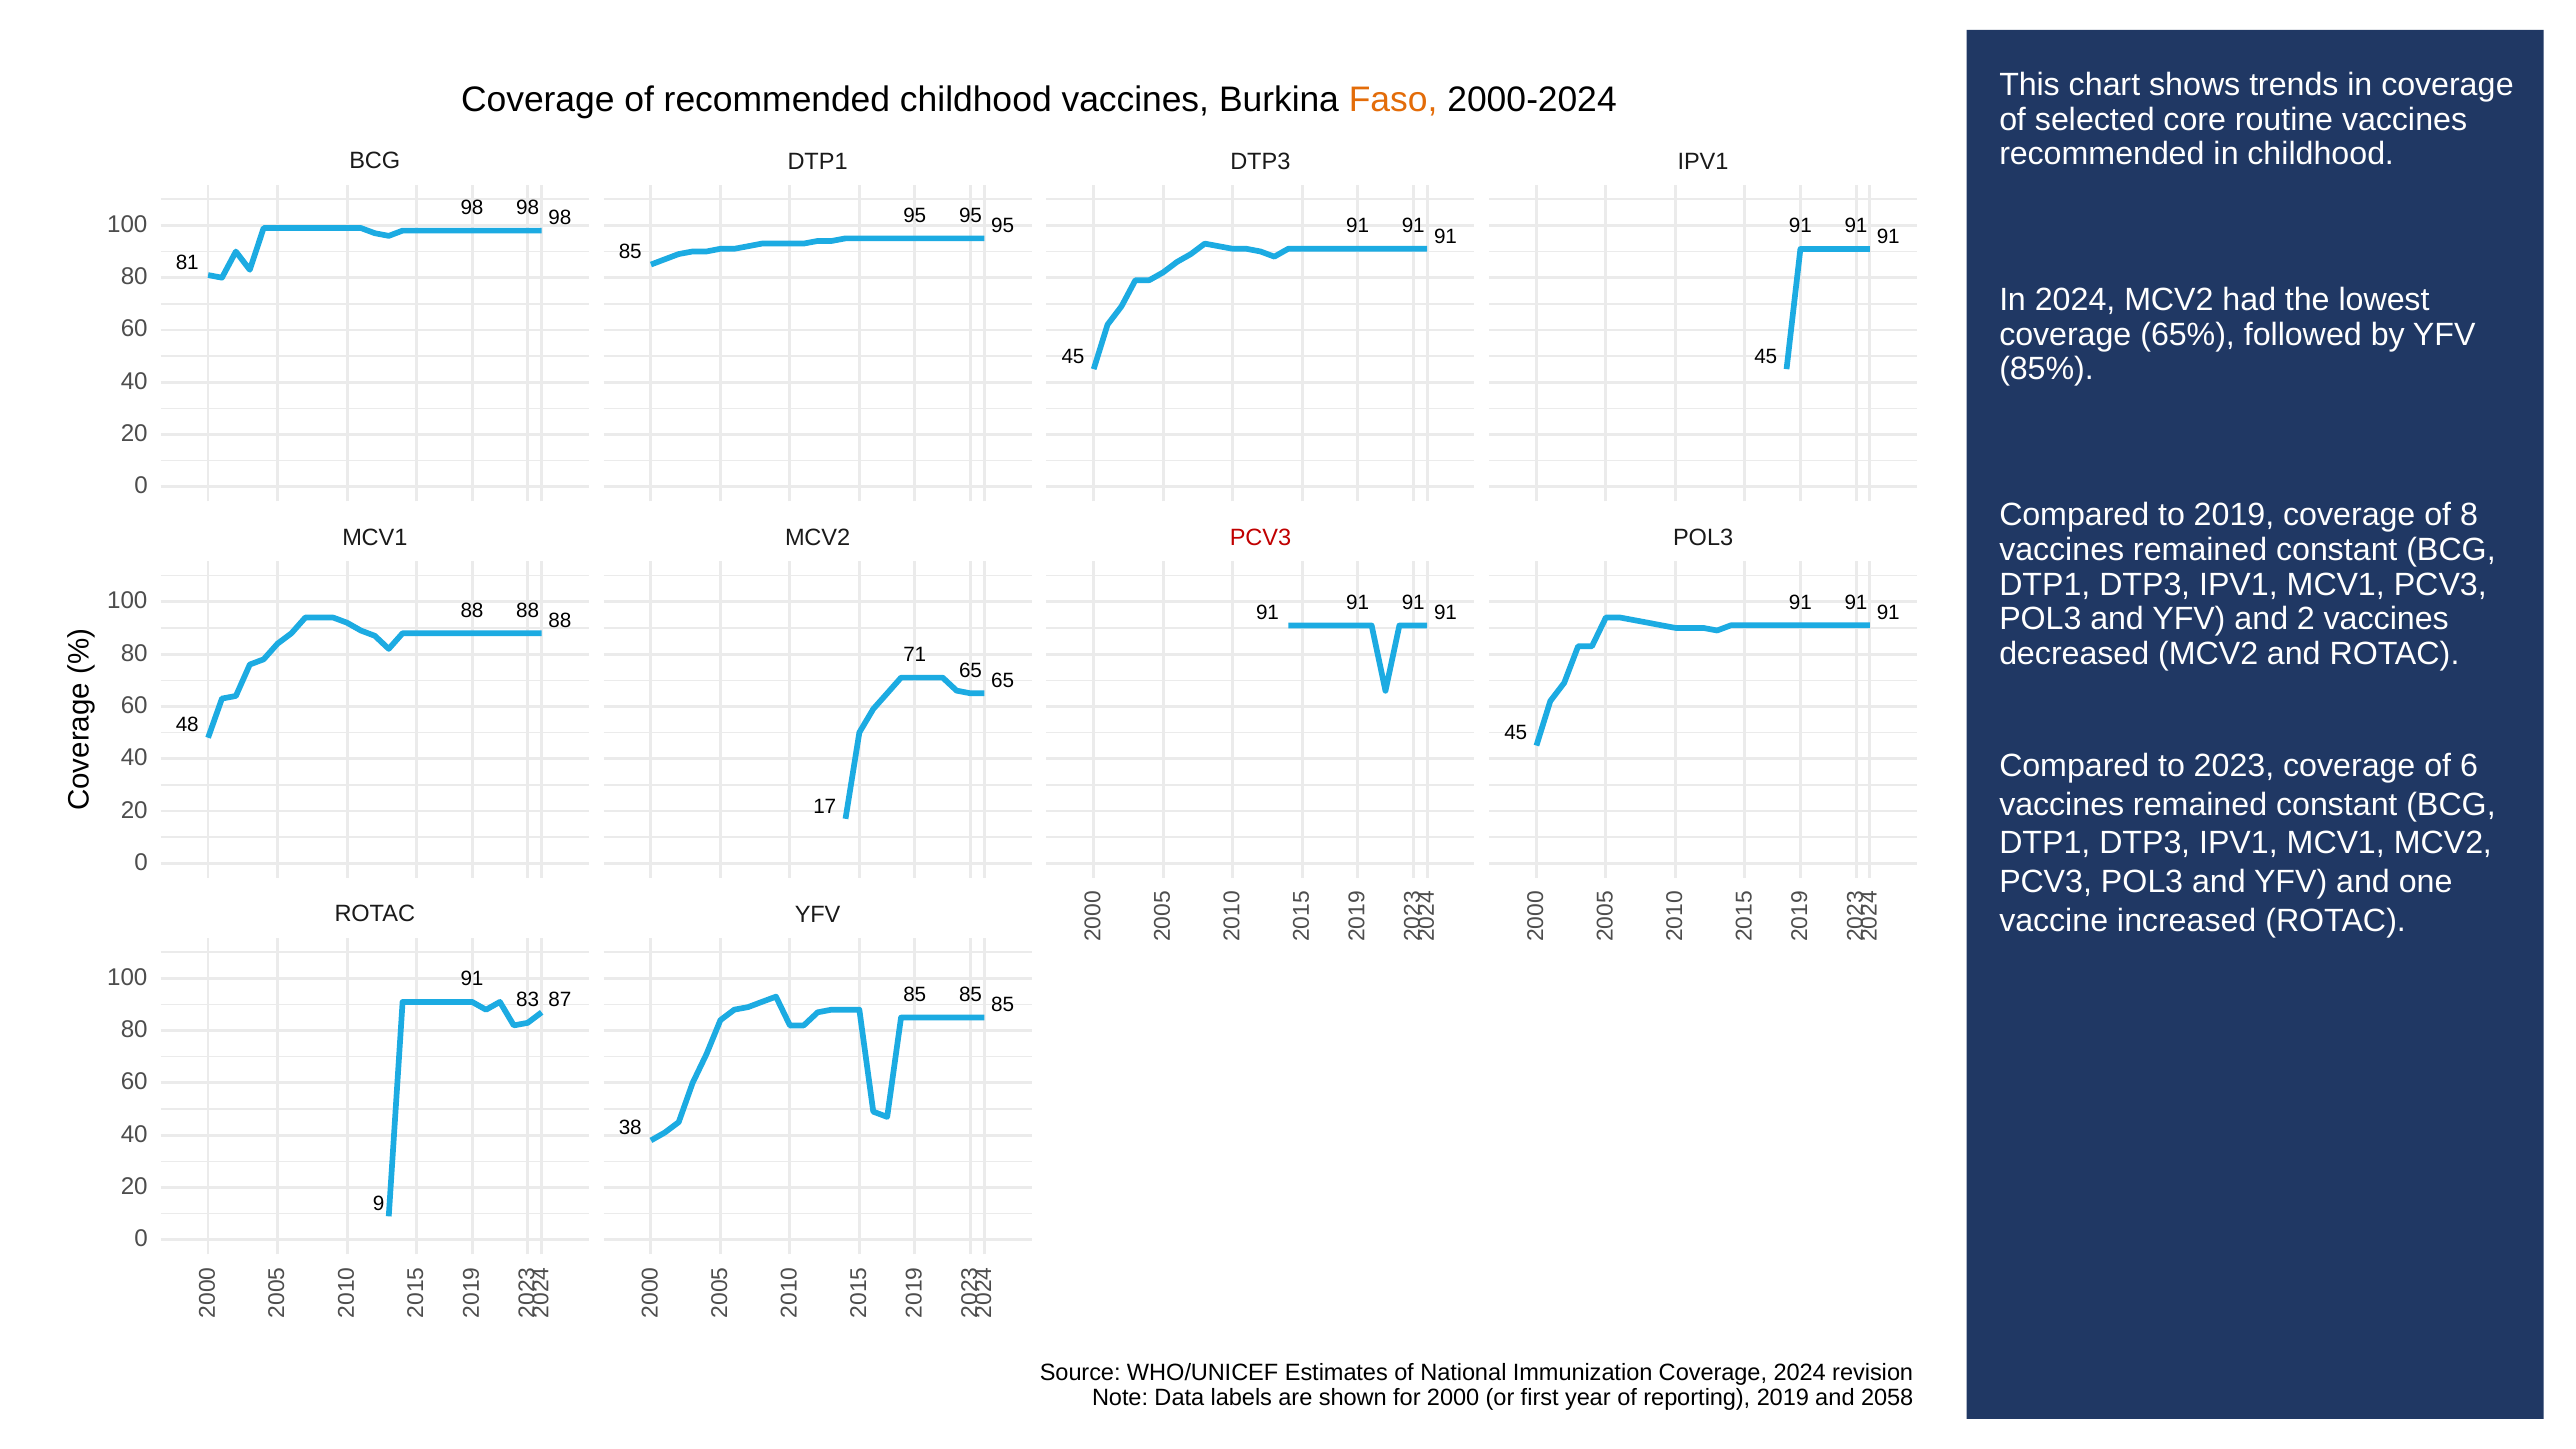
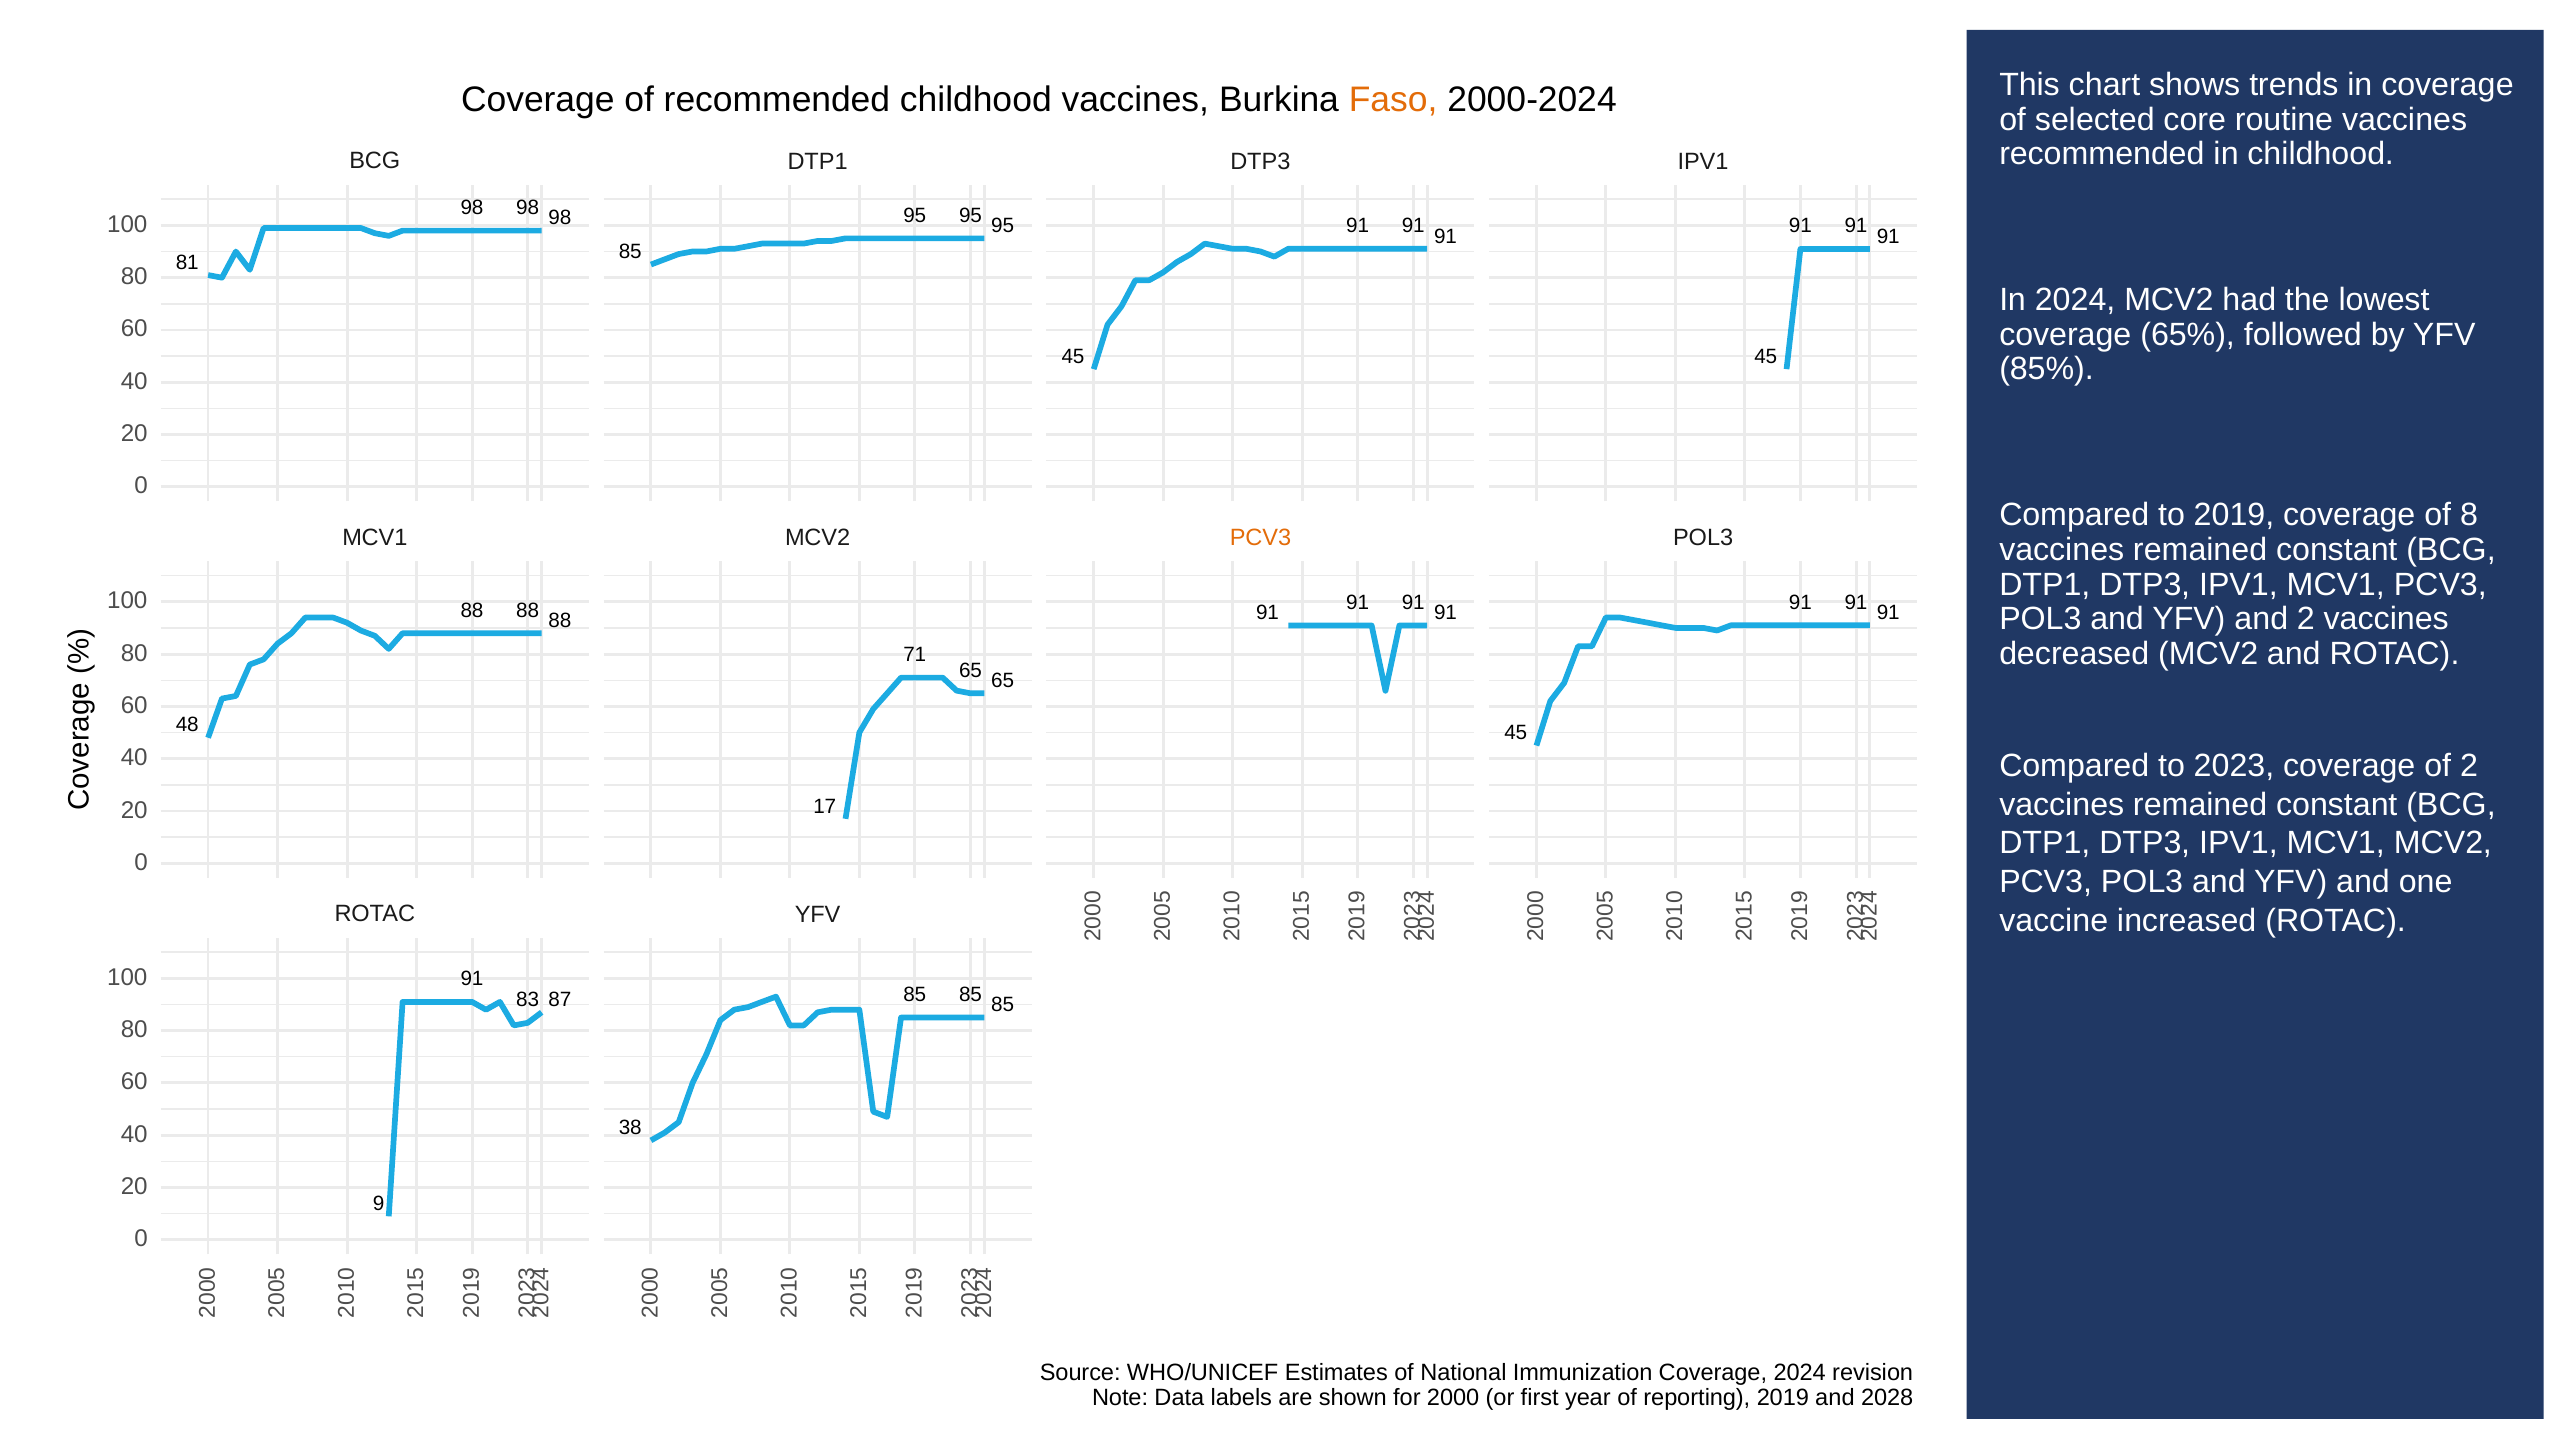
PCV3 colour: red -> orange (1261, 538)
of 6: 6 -> 2 (2469, 766)
2058: 2058 -> 2028 (1887, 1398)
